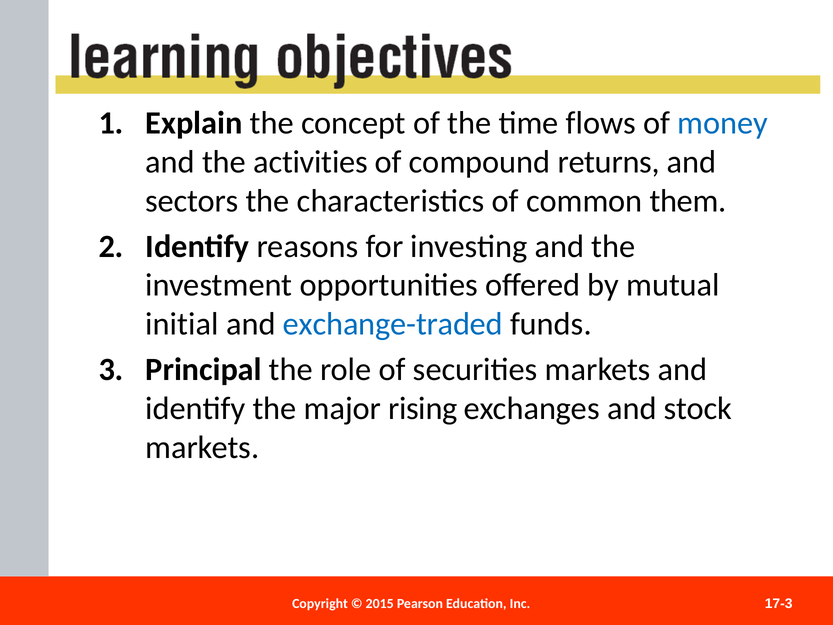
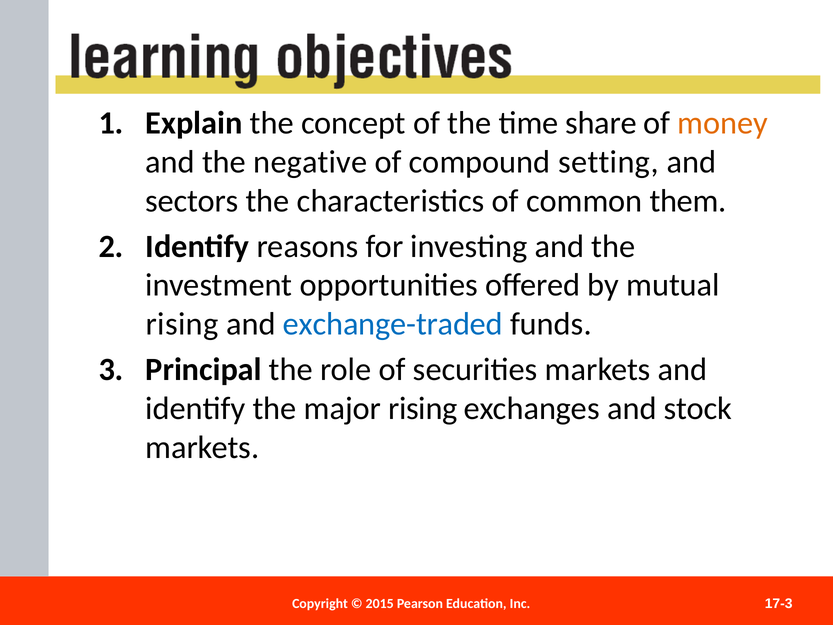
flows: flows -> share (601, 123)
money colour: blue -> orange (723, 123)
activities: activities -> negative (310, 162)
returns: returns -> setting (608, 162)
initial: initial -> rising (182, 324)
